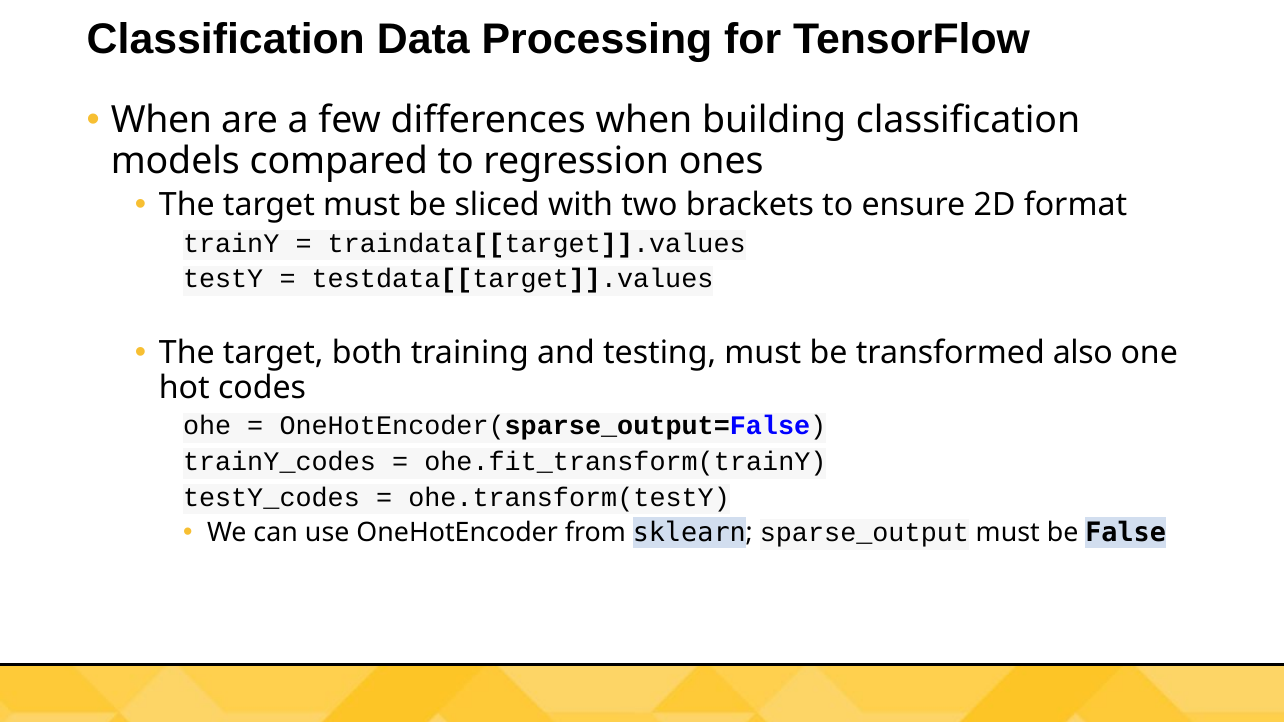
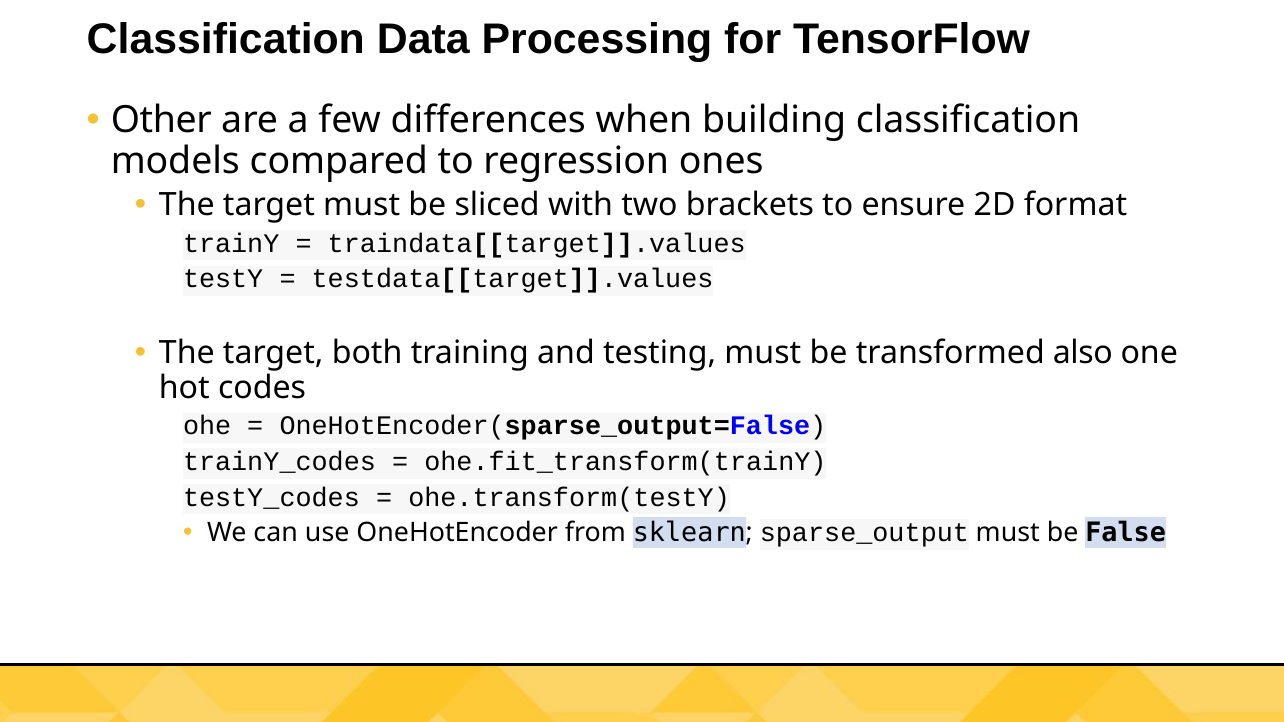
When: When -> Other (161, 120)
